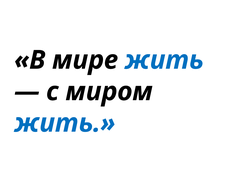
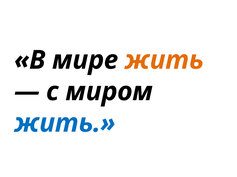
жить colour: blue -> orange (164, 60)
